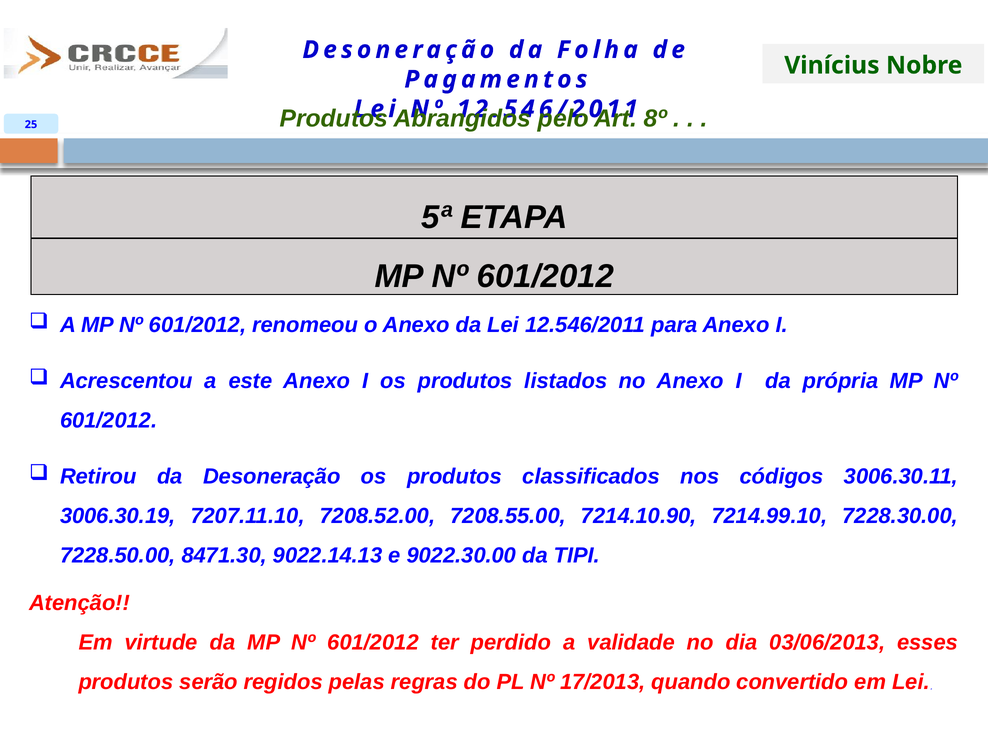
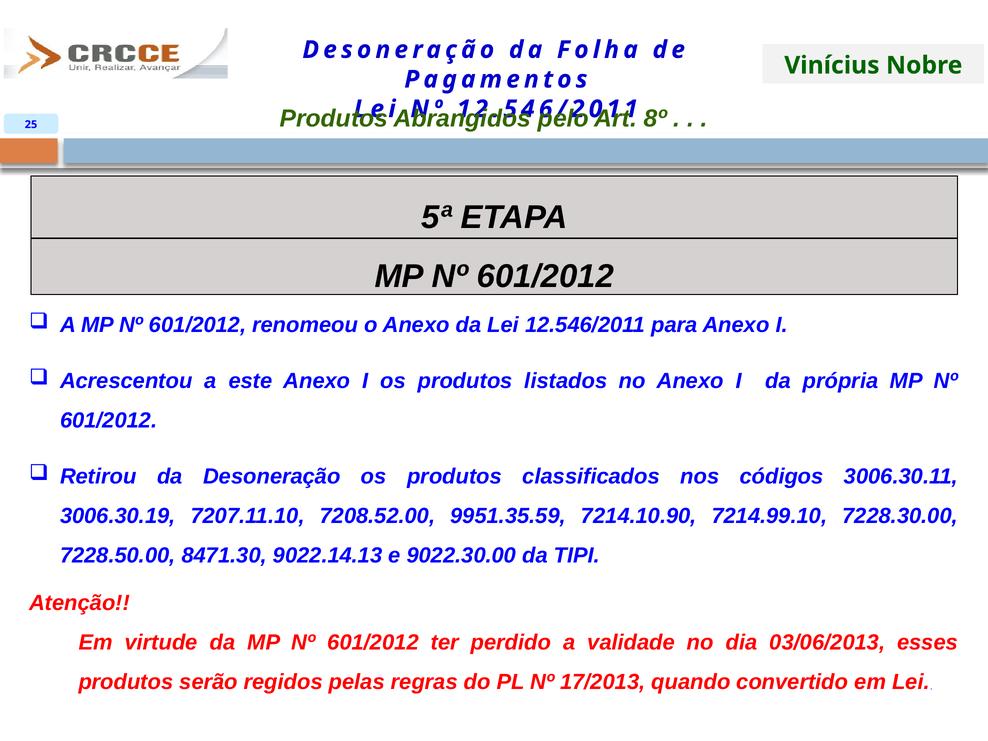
7208.55.00: 7208.55.00 -> 9951.35.59 (508, 516)
